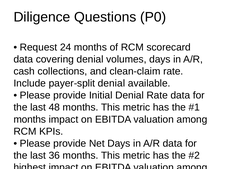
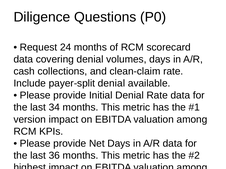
48: 48 -> 34 (54, 108)
months: months -> version (30, 120)
